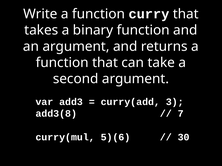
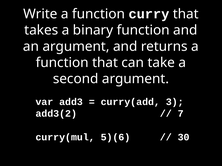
add3(8: add3(8 -> add3(2 (56, 114)
